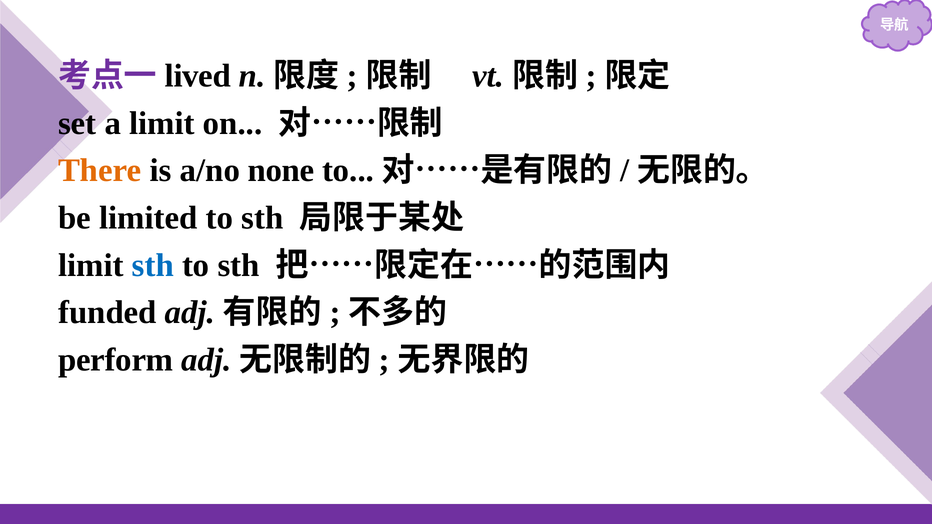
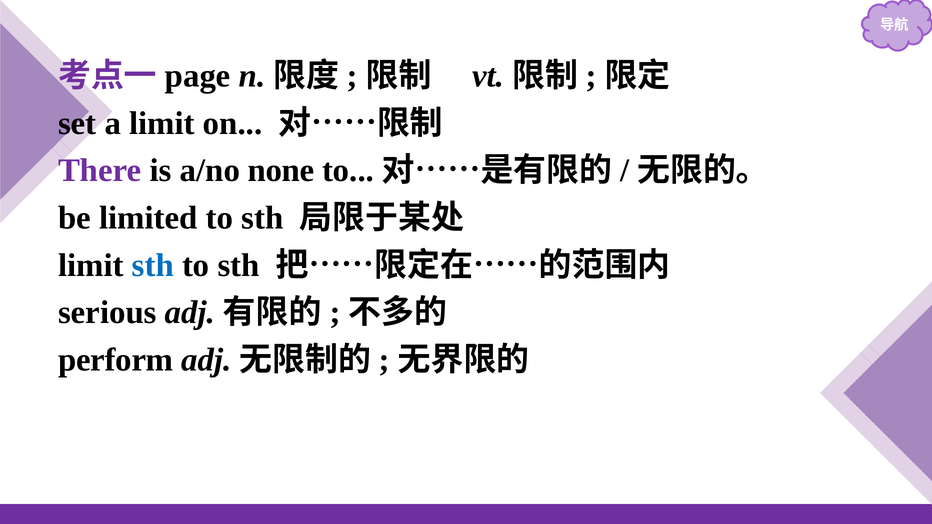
lived: lived -> page (198, 76)
There colour: orange -> purple (100, 171)
funded: funded -> serious (107, 313)
